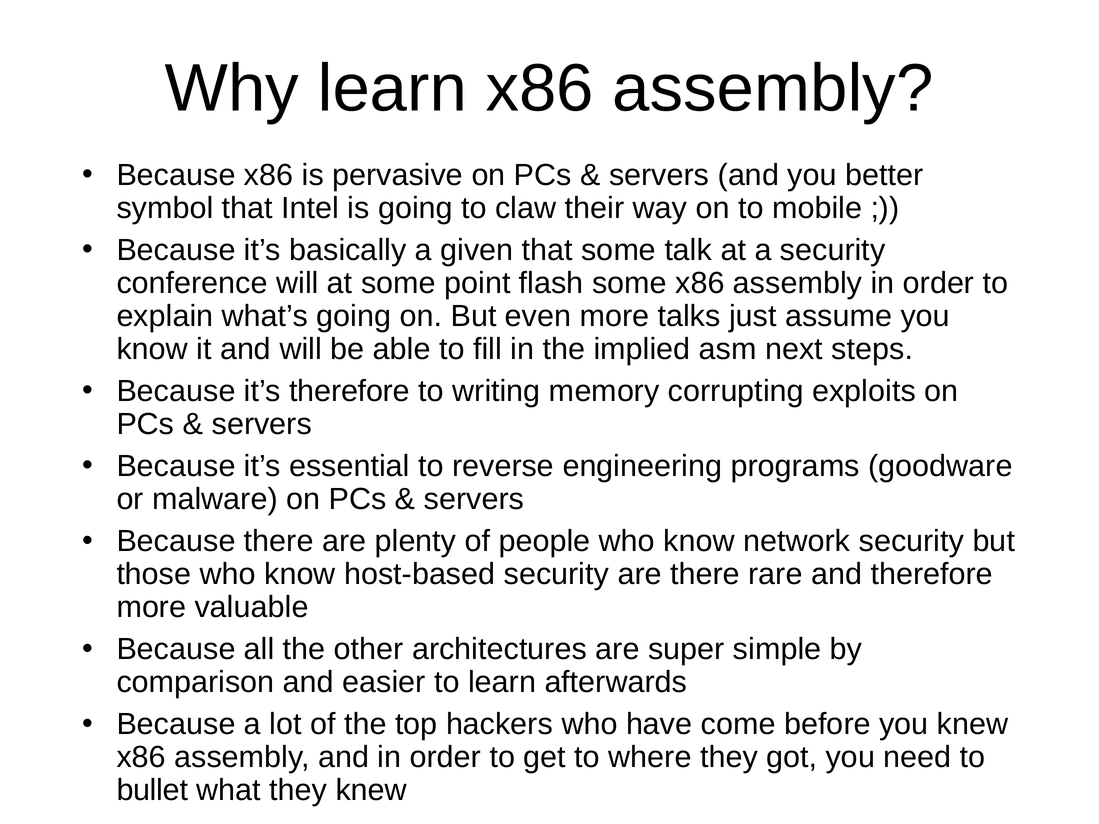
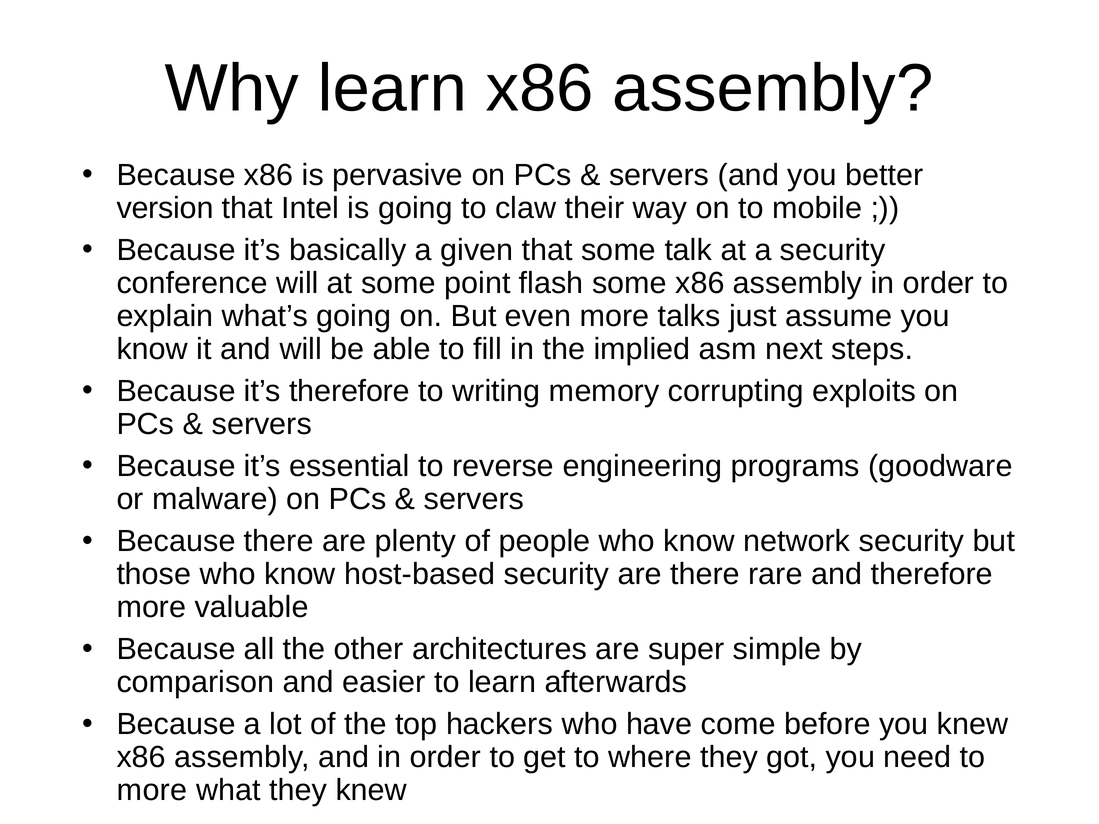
symbol: symbol -> version (165, 208)
bullet: bullet -> more (152, 791)
